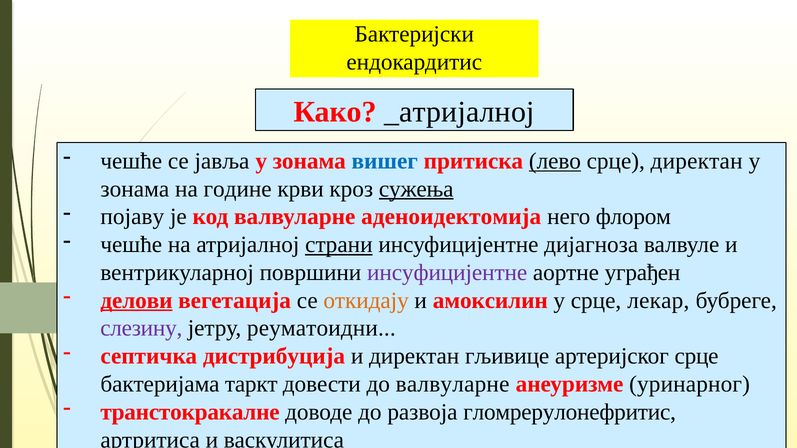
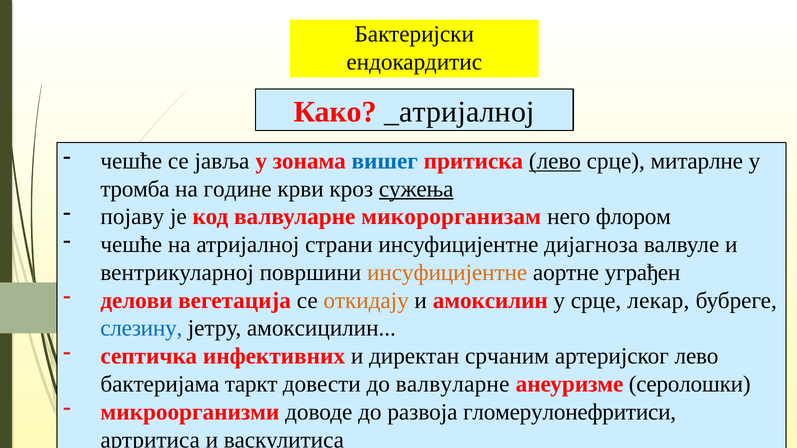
срце директан: директан -> митарлне (697, 161)
зонама: зонама -> тромба (135, 189)
аденоидектомија: аденоидектомија -> микорорганизам (451, 217)
страни underline: present -> none (339, 245)
инсуфицијентне colour: purple -> orange (447, 273)
делови underline: present -> none (137, 301)
слезину colour: purple -> blue (141, 329)
реуматоидни: реуматоидни -> амоксицилин (321, 329)
дистрибуција: дистрибуција -> инфективних (274, 356)
гљивице: гљивице -> срчаним (507, 356)
артеријског срце: срце -> лево (697, 356)
уринарног: уринарног -> серолошки (690, 384)
транстокракалне: транстокракалне -> микроорганизми (190, 412)
гломрерулонефритис: гломрерулонефритис -> гломерулонефритиси (570, 412)
